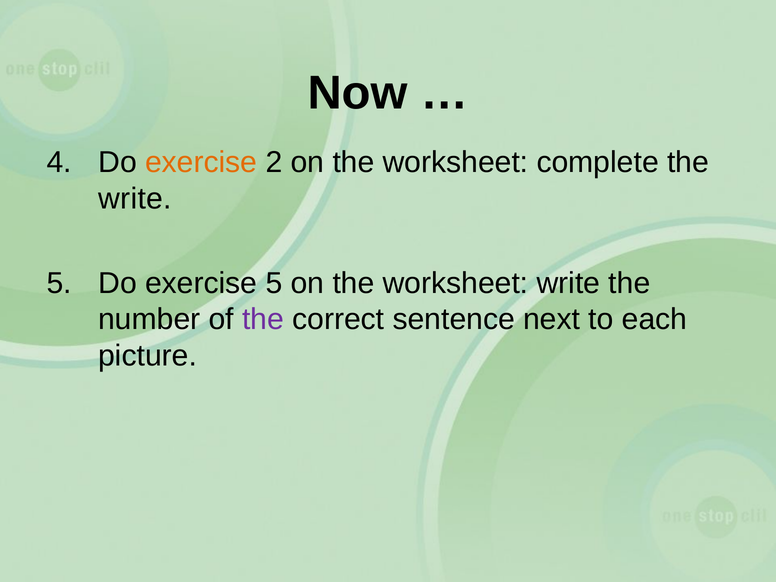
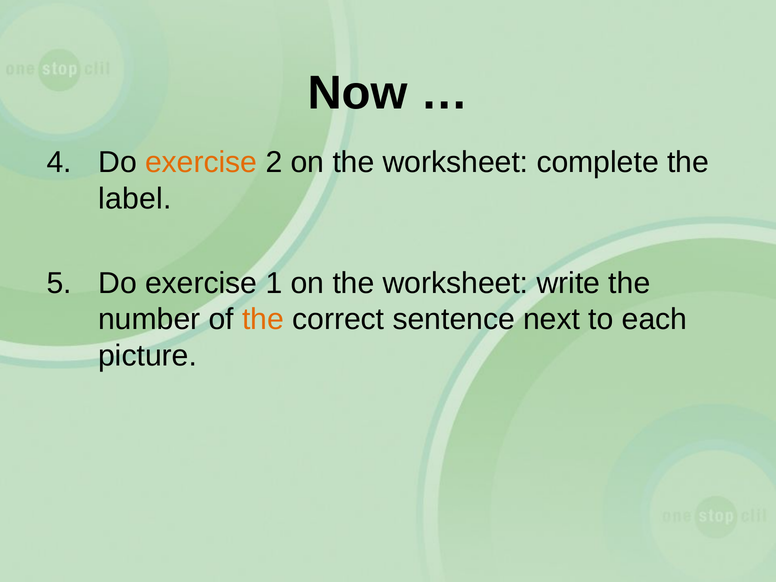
write: write -> label (135, 199)
exercise 5: 5 -> 1 (274, 283)
the colour: purple -> orange (263, 319)
